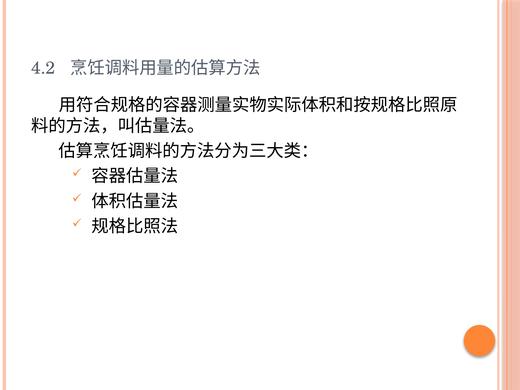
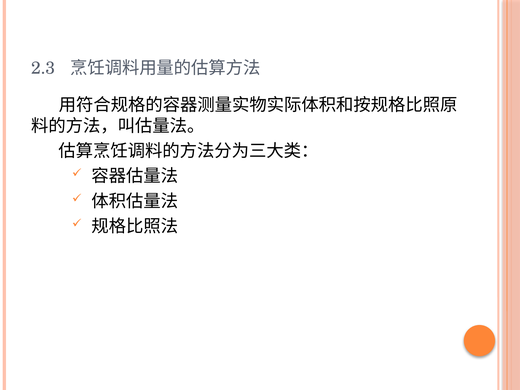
4.2: 4.2 -> 2.3 (43, 68)
